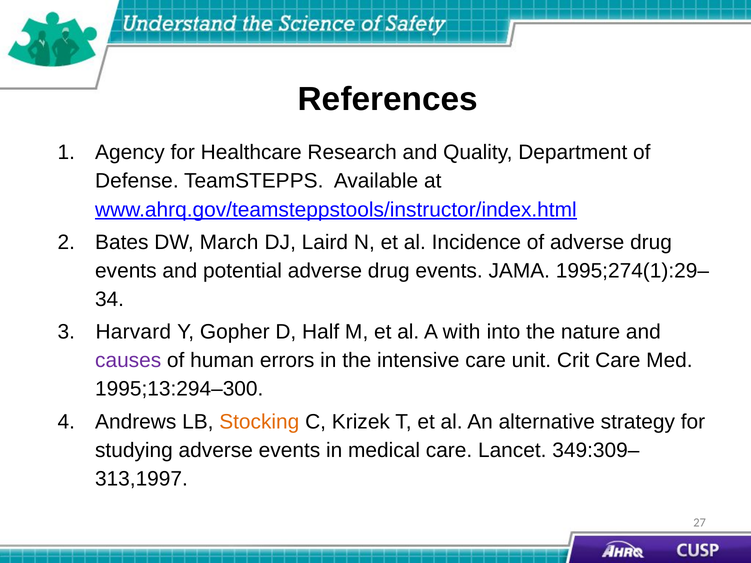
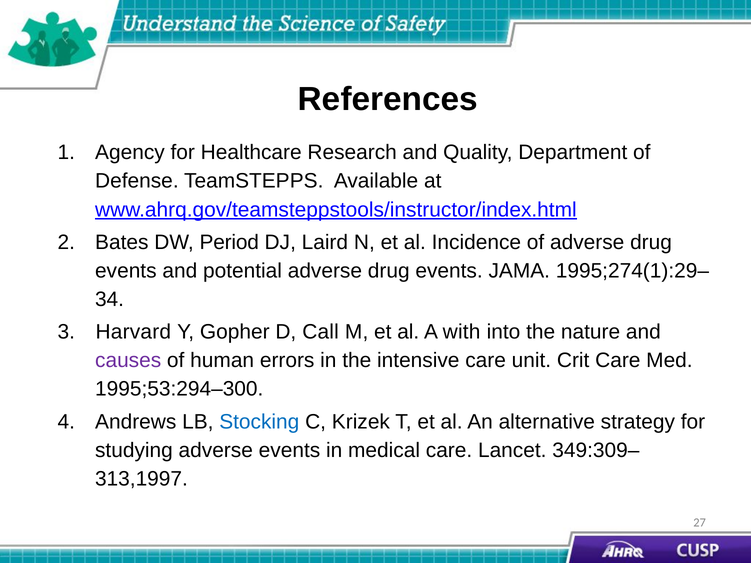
March: March -> Period (229, 242)
Half: Half -> Call (321, 332)
1995;13:294–300: 1995;13:294–300 -> 1995;53:294–300 (179, 389)
Stocking colour: orange -> blue (259, 422)
